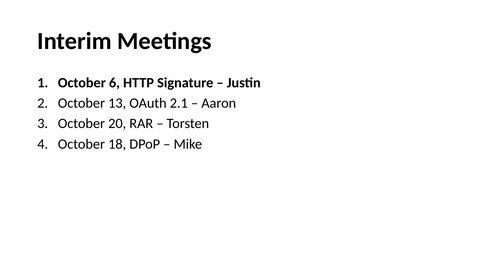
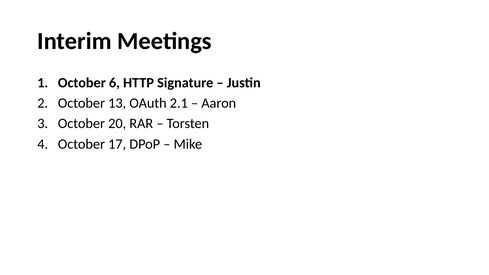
18: 18 -> 17 (117, 144)
